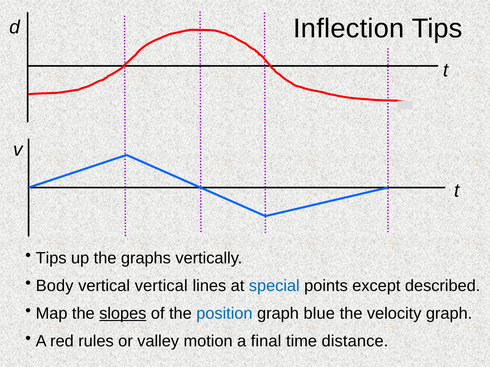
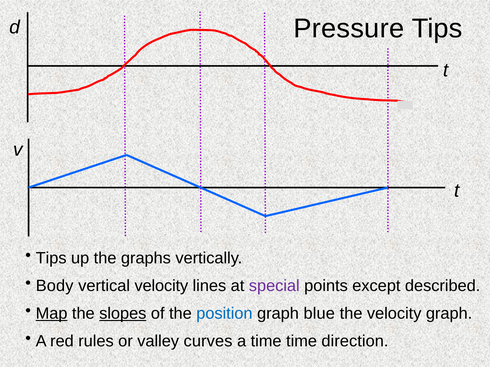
Inflection: Inflection -> Pressure (349, 28)
vertical vertical: vertical -> velocity (161, 286)
special colour: blue -> purple (274, 286)
Map underline: none -> present (52, 314)
motion: motion -> curves (208, 342)
a final: final -> time (266, 342)
distance: distance -> direction (355, 342)
